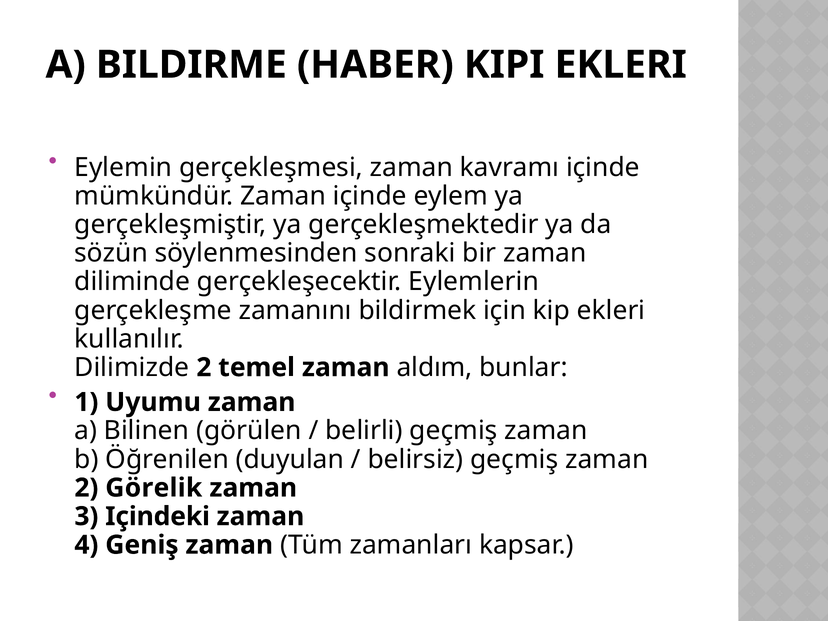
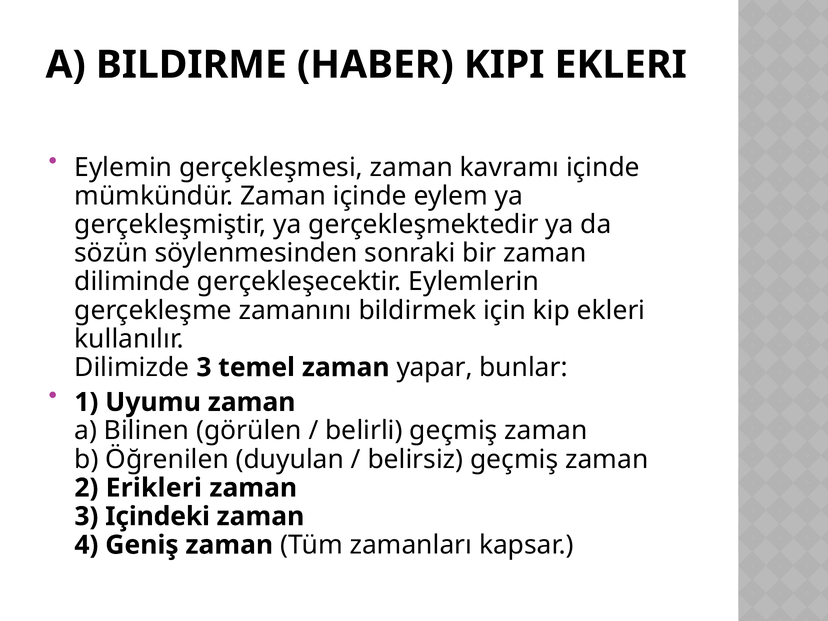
Dilimizde 2: 2 -> 3 (204, 367)
aldım: aldım -> yapar (435, 367)
Görelik: Görelik -> Erikleri (154, 488)
